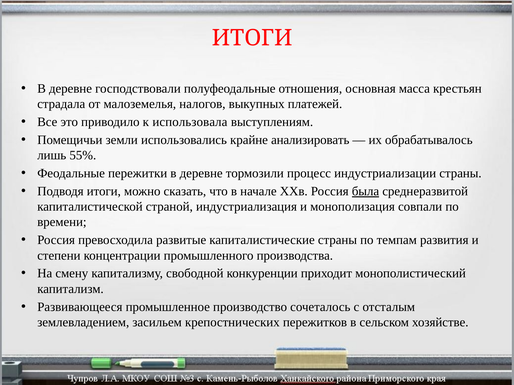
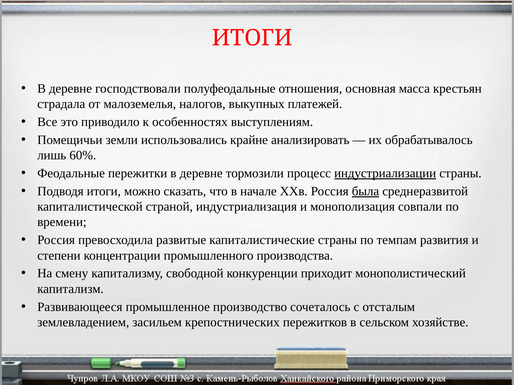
использовала: использовала -> особенностях (190, 122)
55%: 55% -> 60% (83, 156)
индустриализации underline: none -> present (385, 174)
